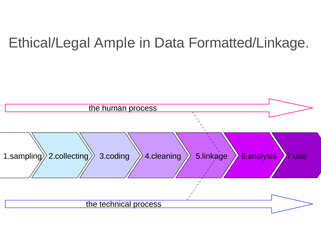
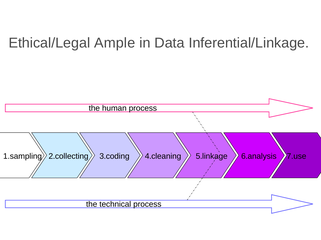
Formatted/Linkage: Formatted/Linkage -> Inferential/Linkage (249, 43)
